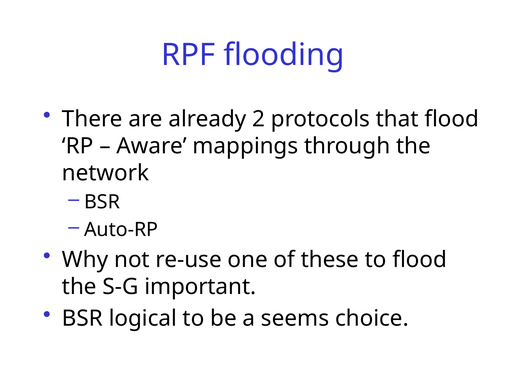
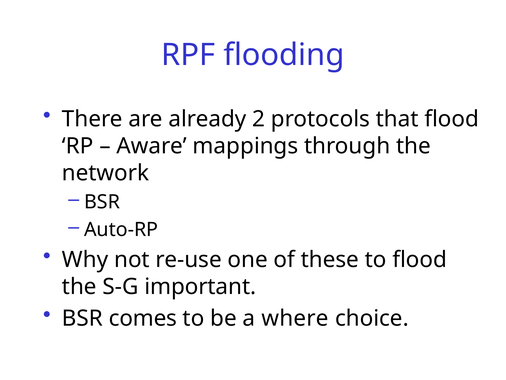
logical: logical -> comes (143, 318)
seems: seems -> where (295, 318)
